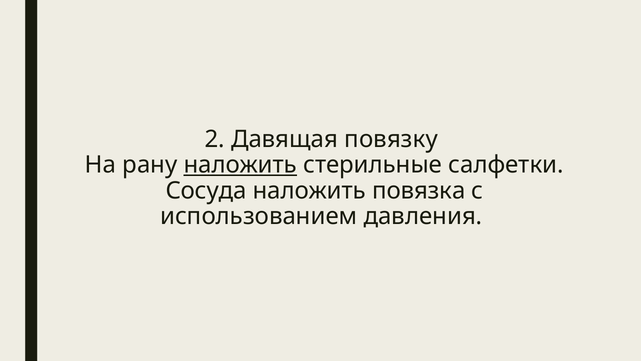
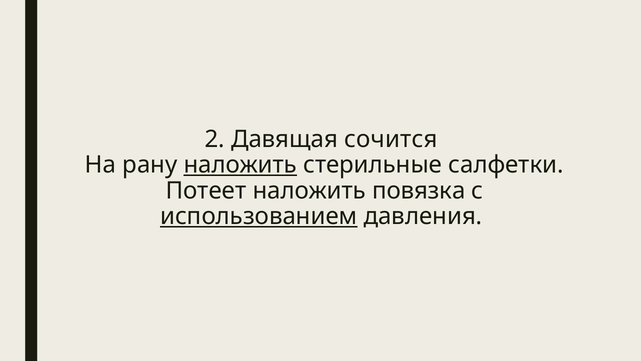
повязку: повязку -> сочится (391, 139)
Сосуда: Сосуда -> Потеет (206, 190)
использованием underline: none -> present (259, 216)
